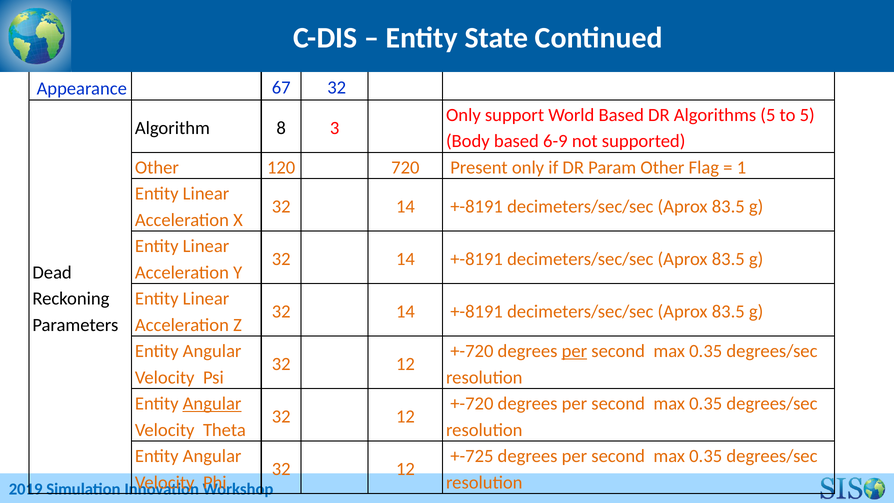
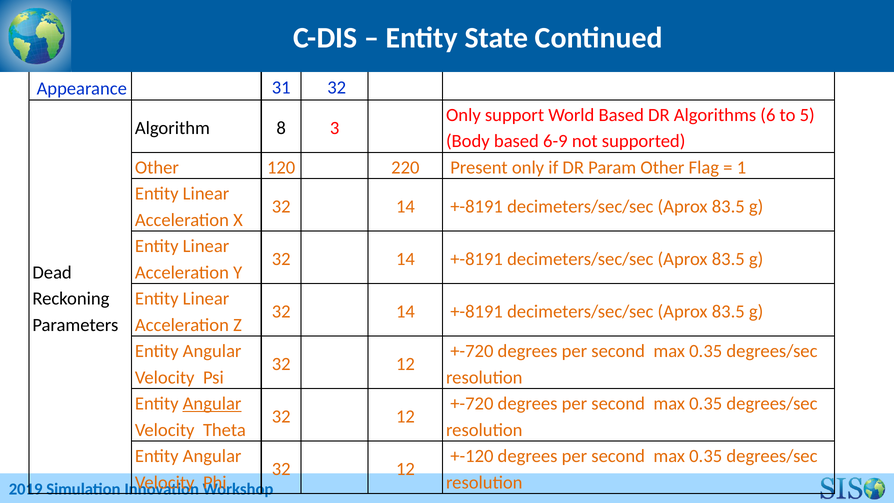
67: 67 -> 31 (281, 88)
Algorithms 5: 5 -> 6 (768, 115)
720: 720 -> 220 (405, 167)
per underline: present -> none (574, 351)
+-725: +-725 -> +-120 (472, 456)
